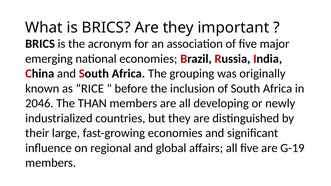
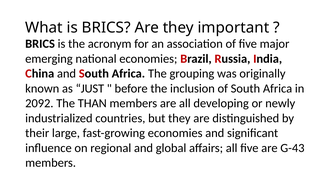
RICE: RICE -> JUST (90, 89)
2046: 2046 -> 2092 (39, 103)
G-19: G-19 -> G-43 (292, 148)
